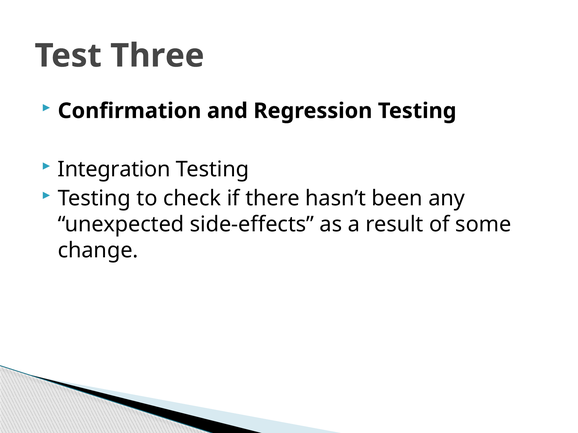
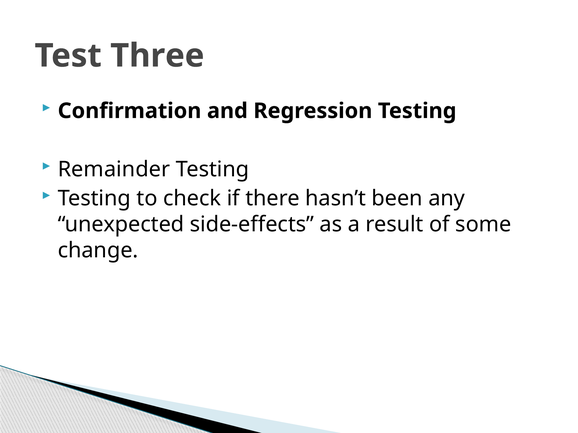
Integration: Integration -> Remainder (114, 169)
